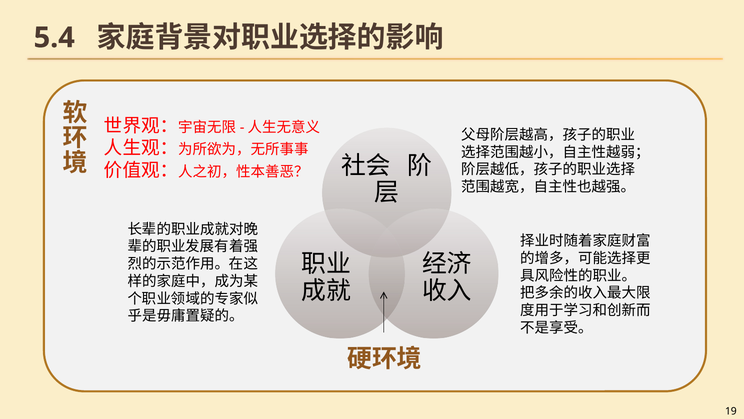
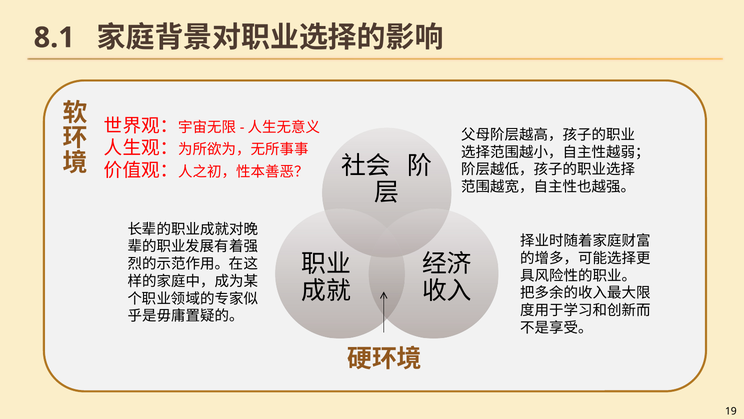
5.4: 5.4 -> 8.1 (54, 38)
